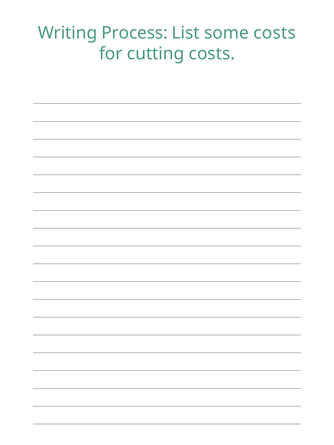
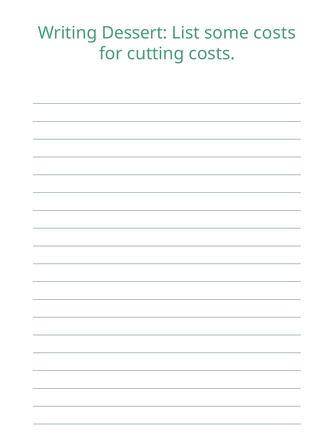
Process: Process -> Dessert (135, 33)
